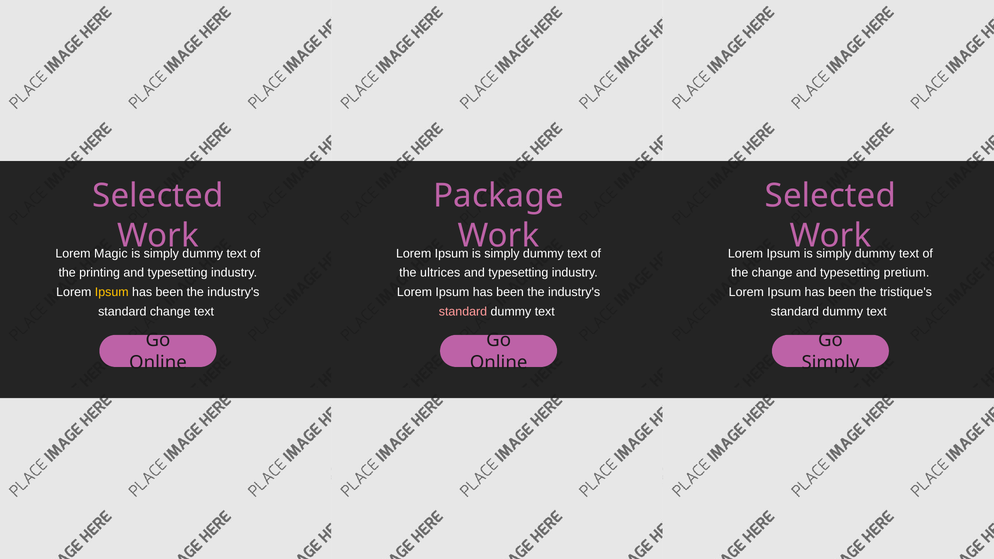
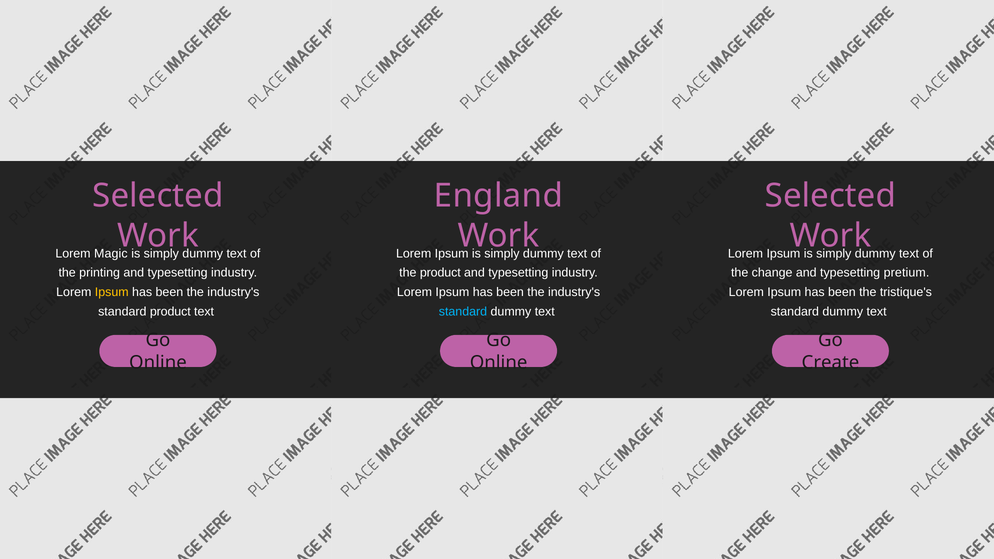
Package: Package -> England (498, 196)
the ultrices: ultrices -> product (440, 273)
standard change: change -> product (170, 312)
standard colour: pink -> light blue (463, 312)
Simply: Simply -> Create (830, 363)
